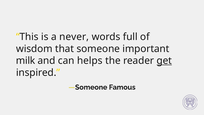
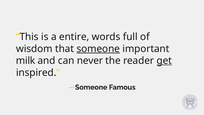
never: never -> entire (74, 37)
someone underline: none -> present (98, 49)
helps: helps -> never (90, 61)
